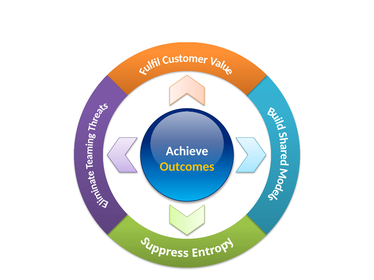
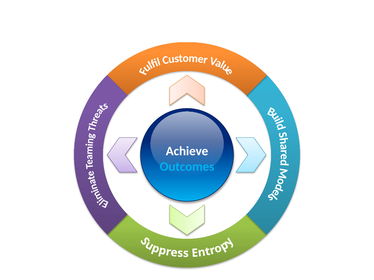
Outcomes colour: yellow -> light blue (187, 167)
